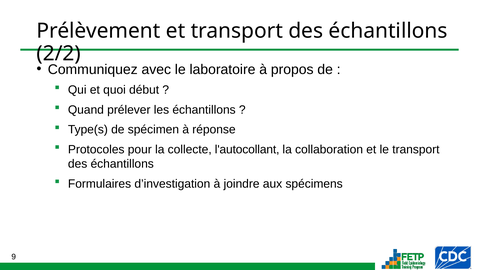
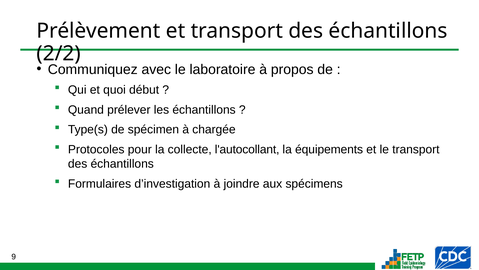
réponse: réponse -> chargée (214, 129)
collaboration: collaboration -> équipements (329, 149)
